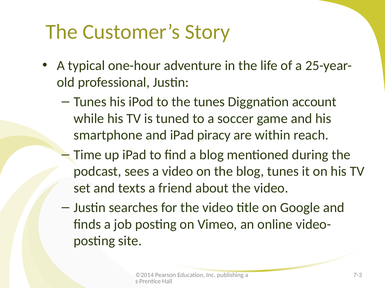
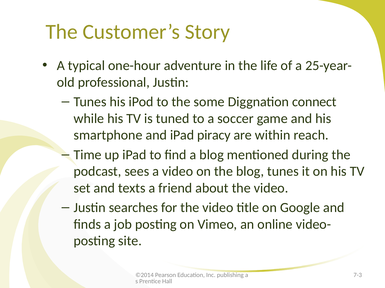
the tunes: tunes -> some (209, 102)
account: account -> connect (314, 102)
